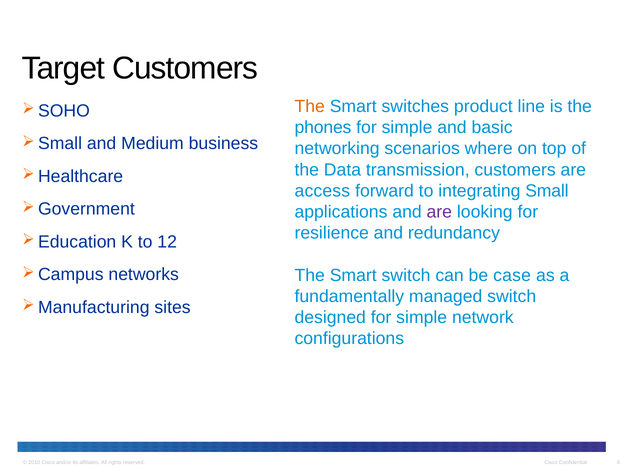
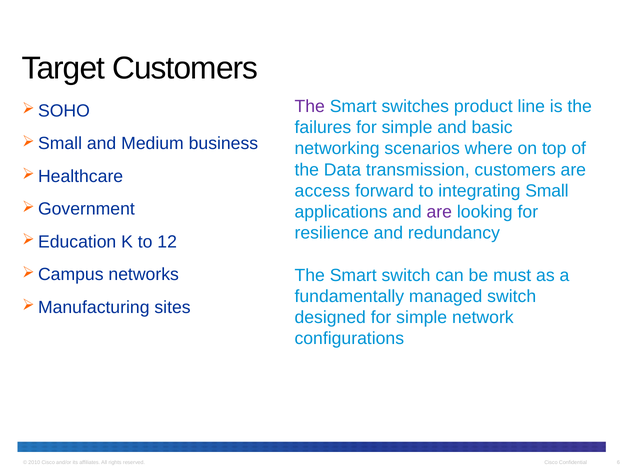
The colour: orange -> purple (310, 106)
phones: phones -> failures (323, 127)
case: case -> must (512, 275)
